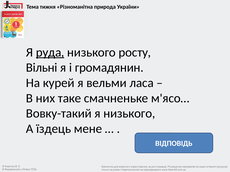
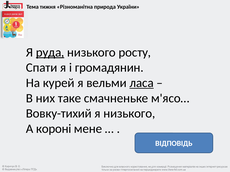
Вільні: Вільні -> Спати (42, 68)
ласа underline: none -> present (142, 83)
Вовку-такий: Вовку-такий -> Вовку-тихий (59, 114)
їздець: їздець -> короні (54, 129)
